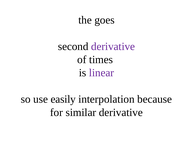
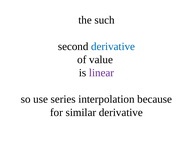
goes: goes -> such (105, 20)
derivative colour: purple -> blue (113, 46)
times: times -> value (101, 59)
easily: easily -> series (63, 99)
